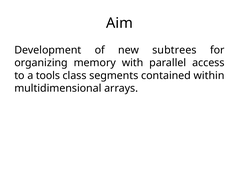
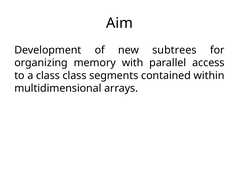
a tools: tools -> class (48, 76)
